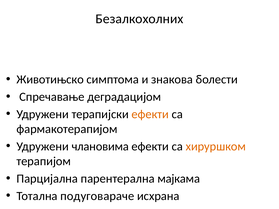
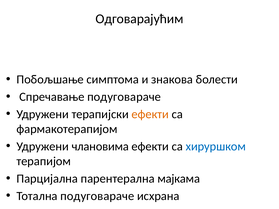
Безалкохолних: Безалкохолних -> Одговарајућим (139, 19)
Животињско: Животињско -> Побољшањe (50, 80)
Спречавање деградацијом: деградацијом -> подуговараче (124, 97)
хируршком colour: orange -> blue (216, 147)
